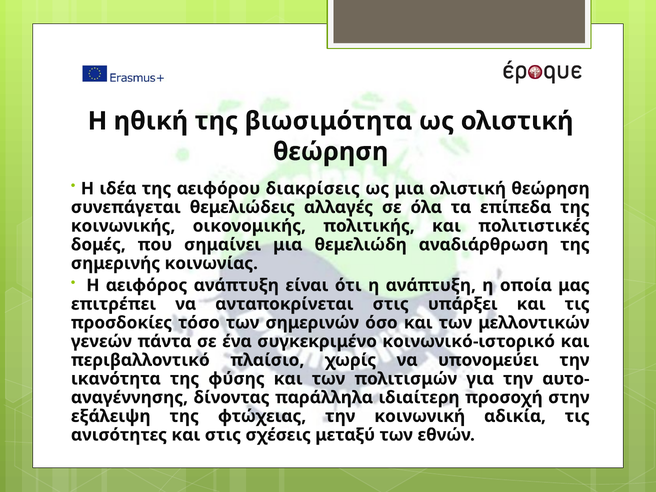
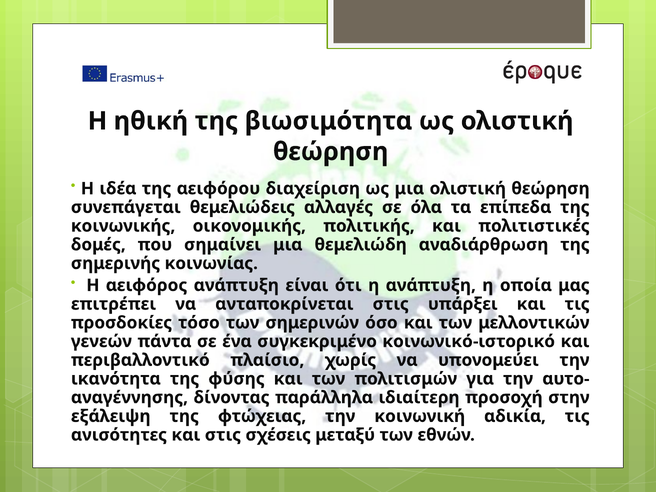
διακρίσεις: διακρίσεις -> διαχείριση (313, 189)
